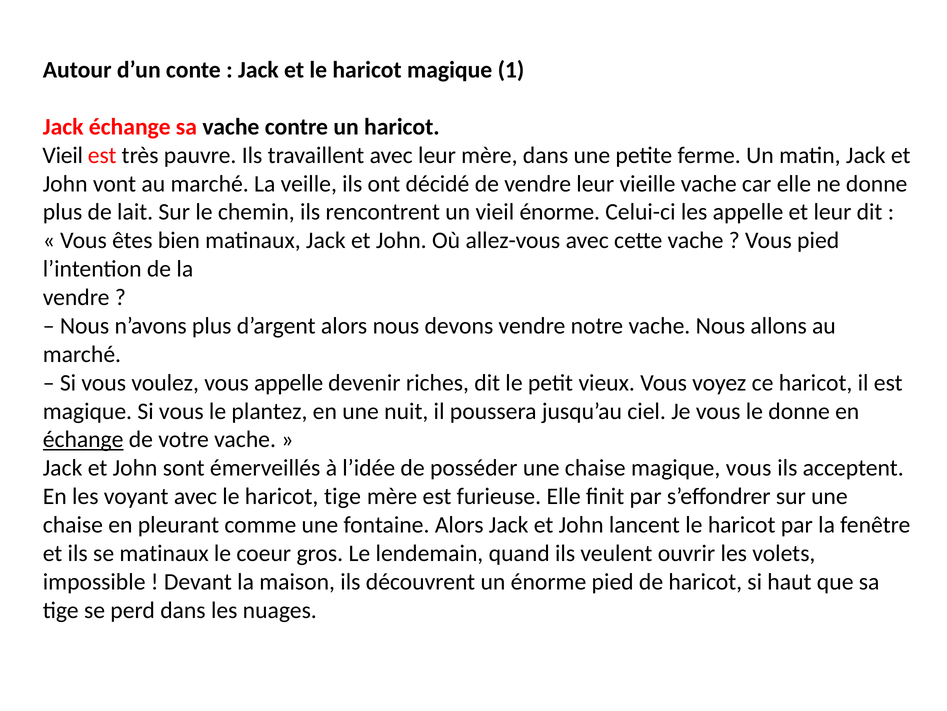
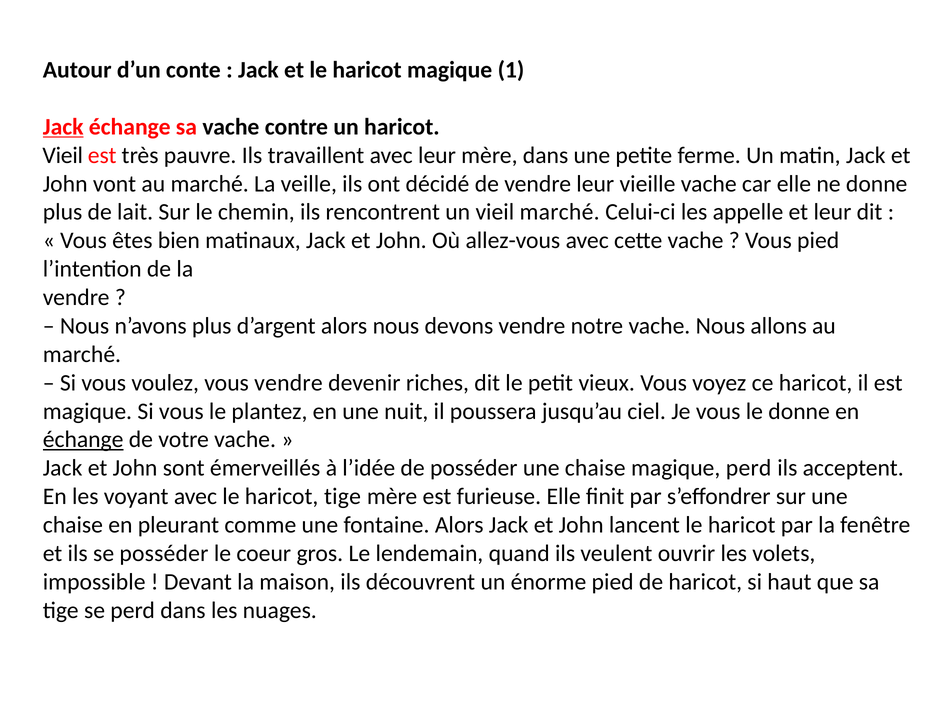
Jack underline: none -> present (63, 127)
vieil énorme: énorme -> marché (560, 212)
vous appelle: appelle -> vendre (288, 382)
magique vous: vous -> perd (749, 468)
se matinaux: matinaux -> posséder (164, 553)
